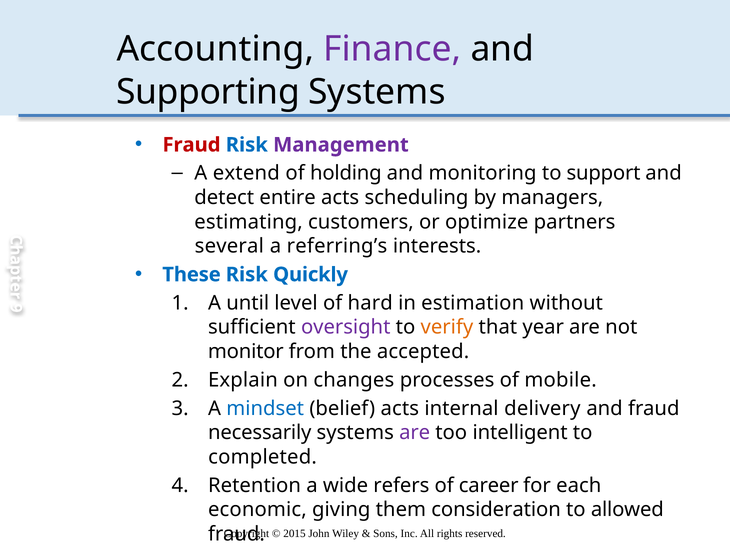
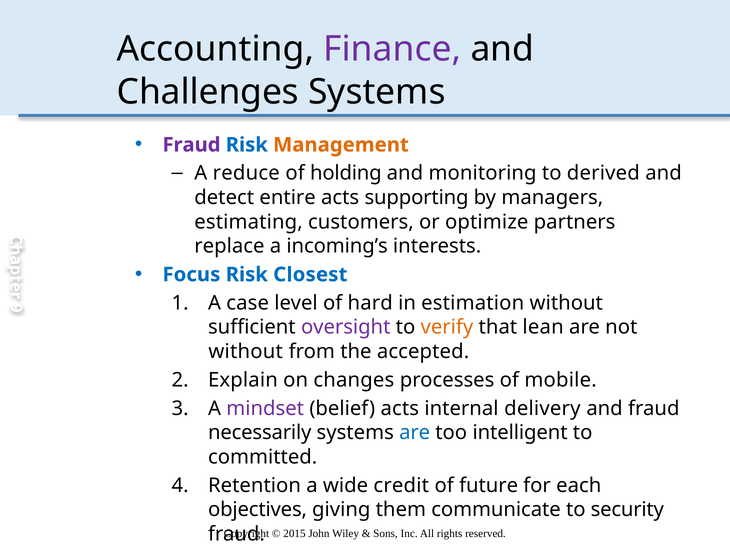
Supporting: Supporting -> Challenges (208, 92)
Fraud colour: red -> purple (191, 145)
Management colour: purple -> orange (341, 145)
extend: extend -> reduce (246, 173)
support: support -> derived (603, 173)
scheduling: scheduling -> supporting (417, 198)
several: several -> replace (229, 246)
referring’s: referring’s -> incoming’s (337, 246)
These: These -> Focus (191, 275)
Quickly: Quickly -> Closest (310, 275)
until: until -> case (248, 303)
year: year -> lean (543, 328)
monitor: monitor -> without (246, 352)
mindset colour: blue -> purple (265, 409)
are colour: purple -> blue (415, 433)
completed: completed -> committed (263, 457)
refers: refers -> credit (401, 486)
career: career -> future (489, 486)
economic: economic -> objectives (258, 510)
consideration: consideration -> communicate (496, 510)
allowed: allowed -> security (627, 510)
